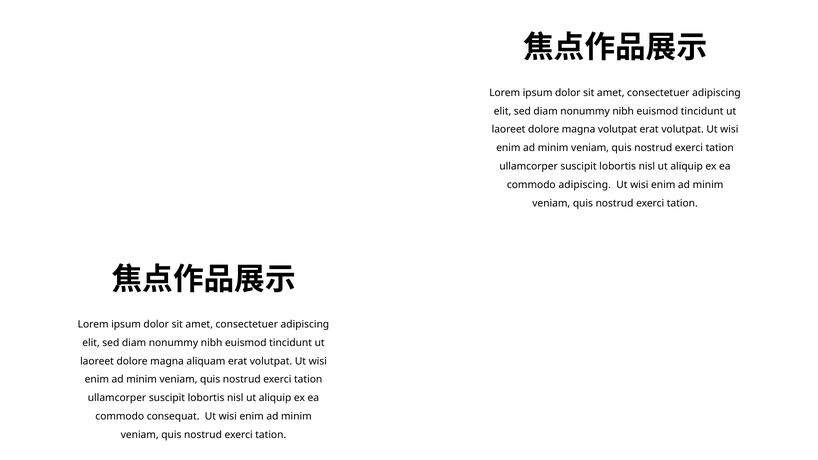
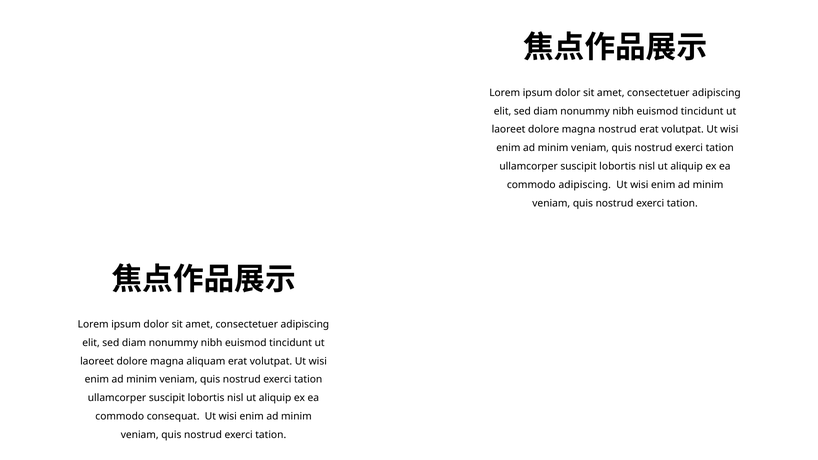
magna volutpat: volutpat -> nostrud (617, 130)
